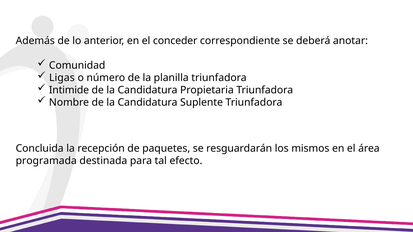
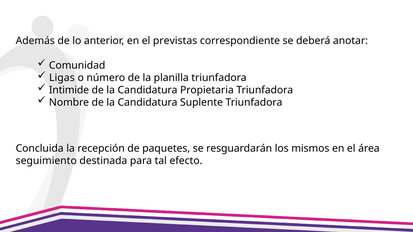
conceder: conceder -> previstas (175, 41)
programada: programada -> seguimiento (46, 161)
